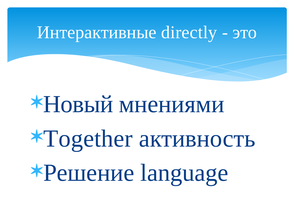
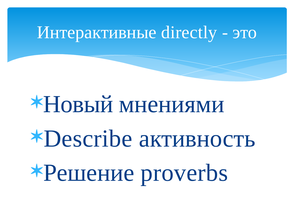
Together: Together -> Describe (88, 138)
language: language -> proverbs (184, 173)
